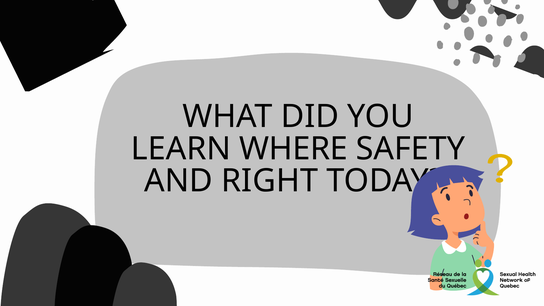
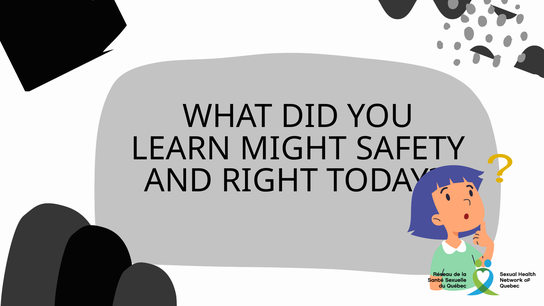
WHERE: WHERE -> MIGHT (293, 149)
